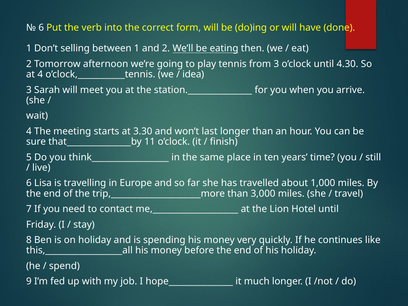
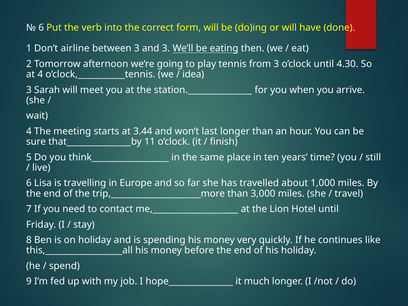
selling: selling -> airline (75, 48)
between 1: 1 -> 3 (137, 48)
and 2: 2 -> 3 (166, 48)
3.30: 3.30 -> 3.44 (143, 131)
